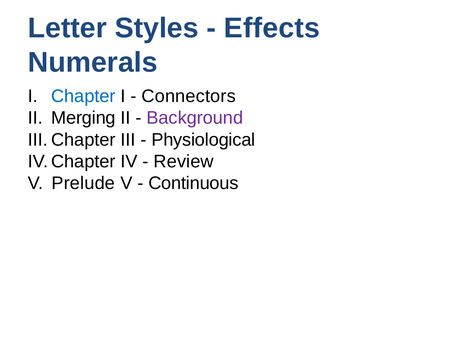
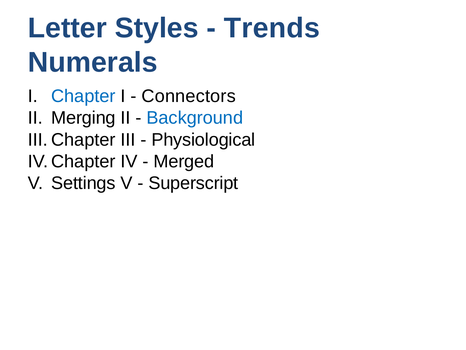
Effects: Effects -> Trends (272, 28)
Background colour: purple -> blue (195, 118)
Review: Review -> Merged (184, 161)
Prelude: Prelude -> Settings (83, 183)
Continuous: Continuous -> Superscript (193, 183)
